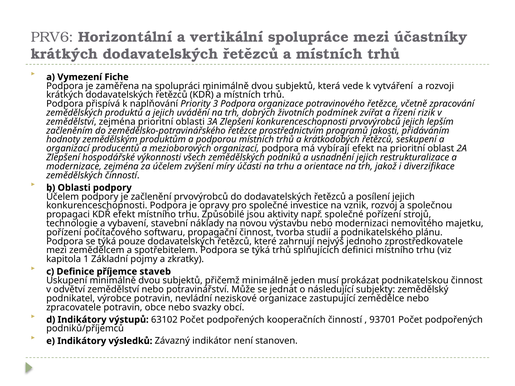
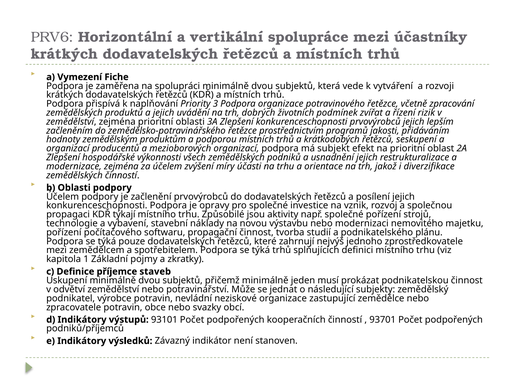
vybírají: vybírají -> subjekt (334, 149)
KDŘ efekt: efekt -> týkají (124, 215)
63102: 63102 -> 93101 (164, 320)
